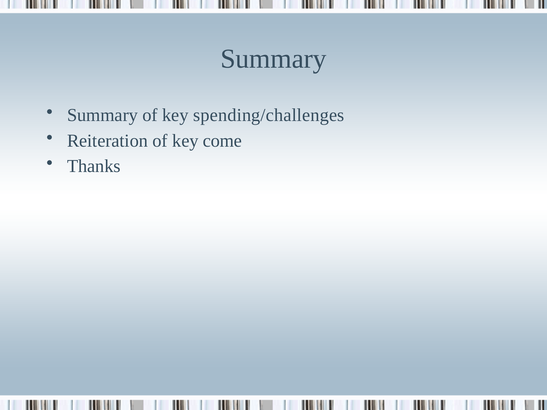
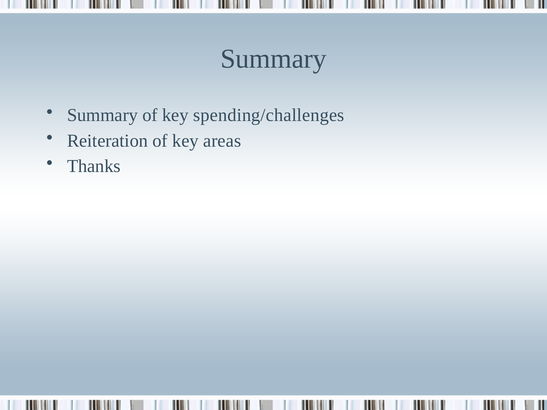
come: come -> areas (222, 141)
